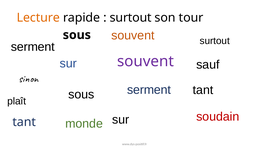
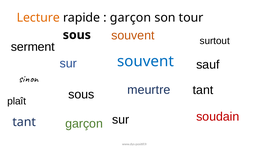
surtout: surtout -> garçon (131, 18)
souvent colour: purple -> blue (145, 61)
sous serment: serment -> meurtre (149, 90)
tant monde: monde -> garçon (84, 124)
